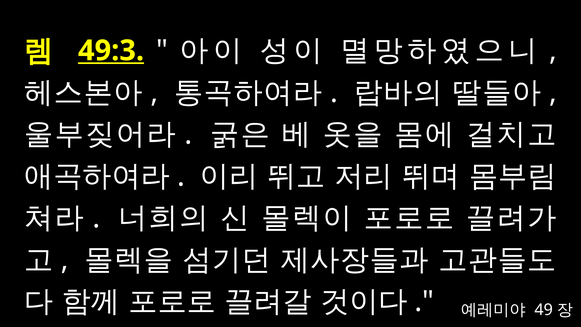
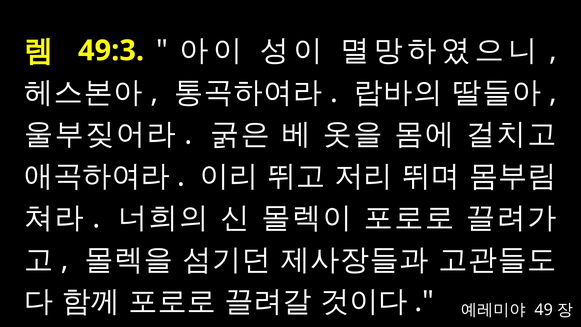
49:3 underline: present -> none (111, 51)
